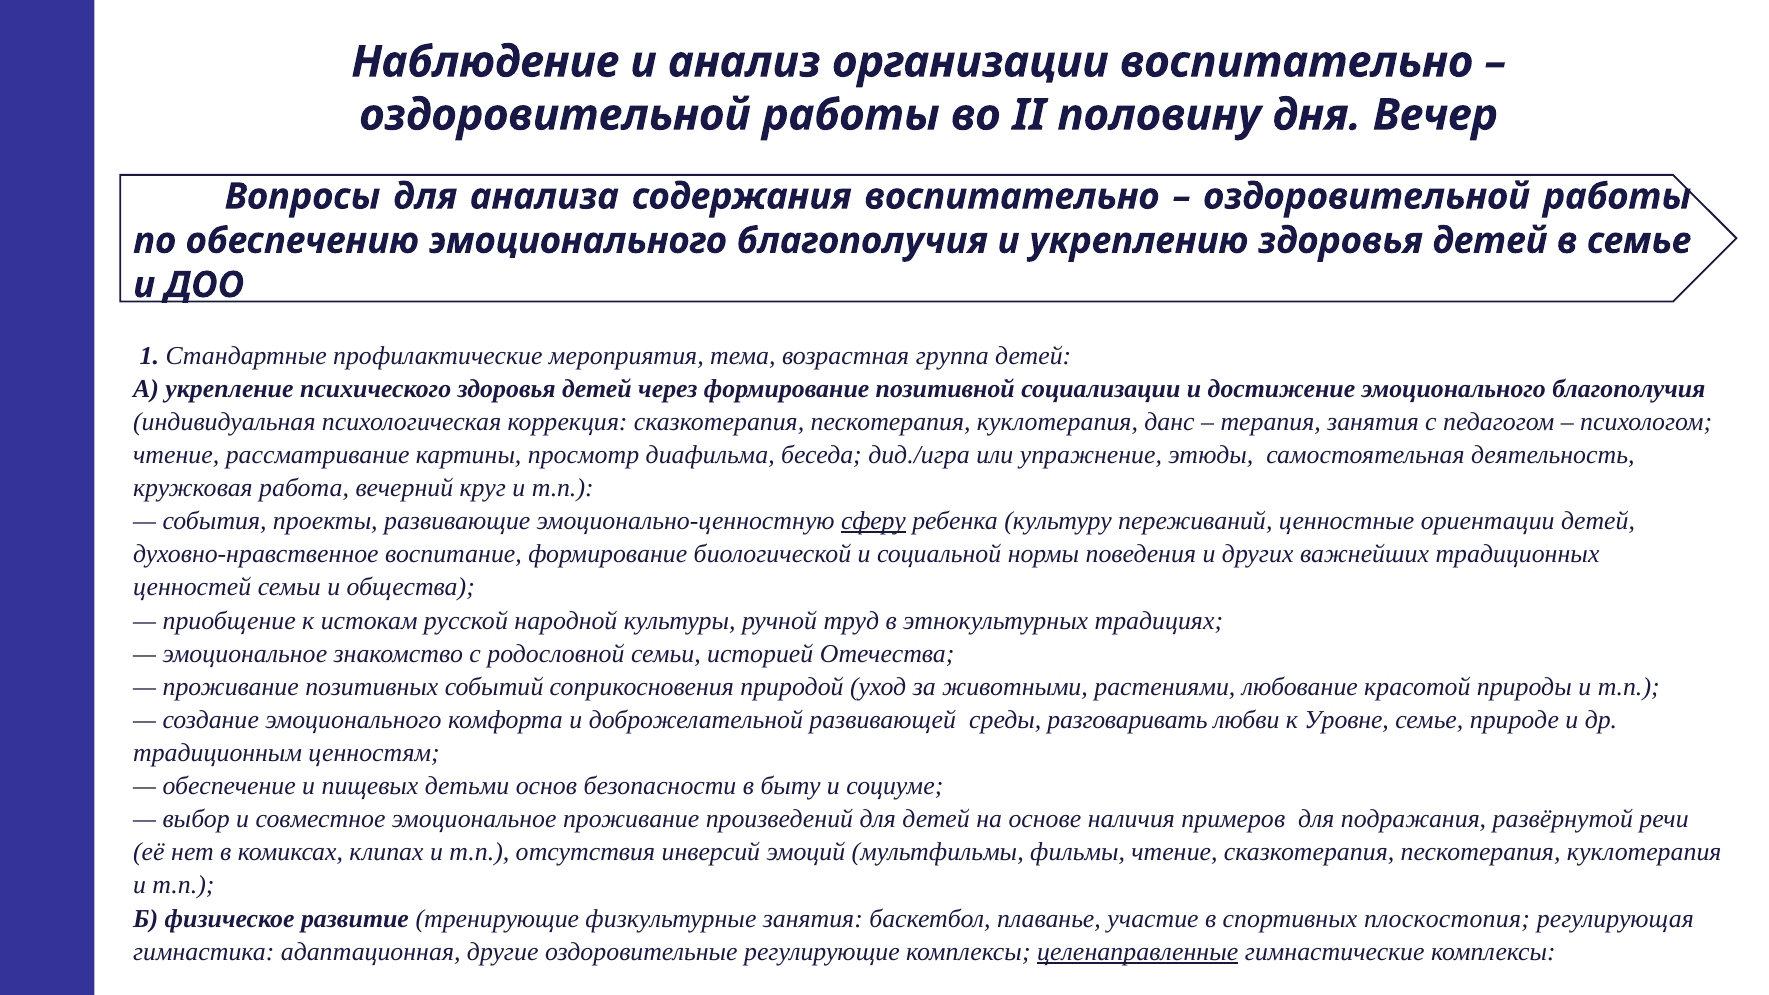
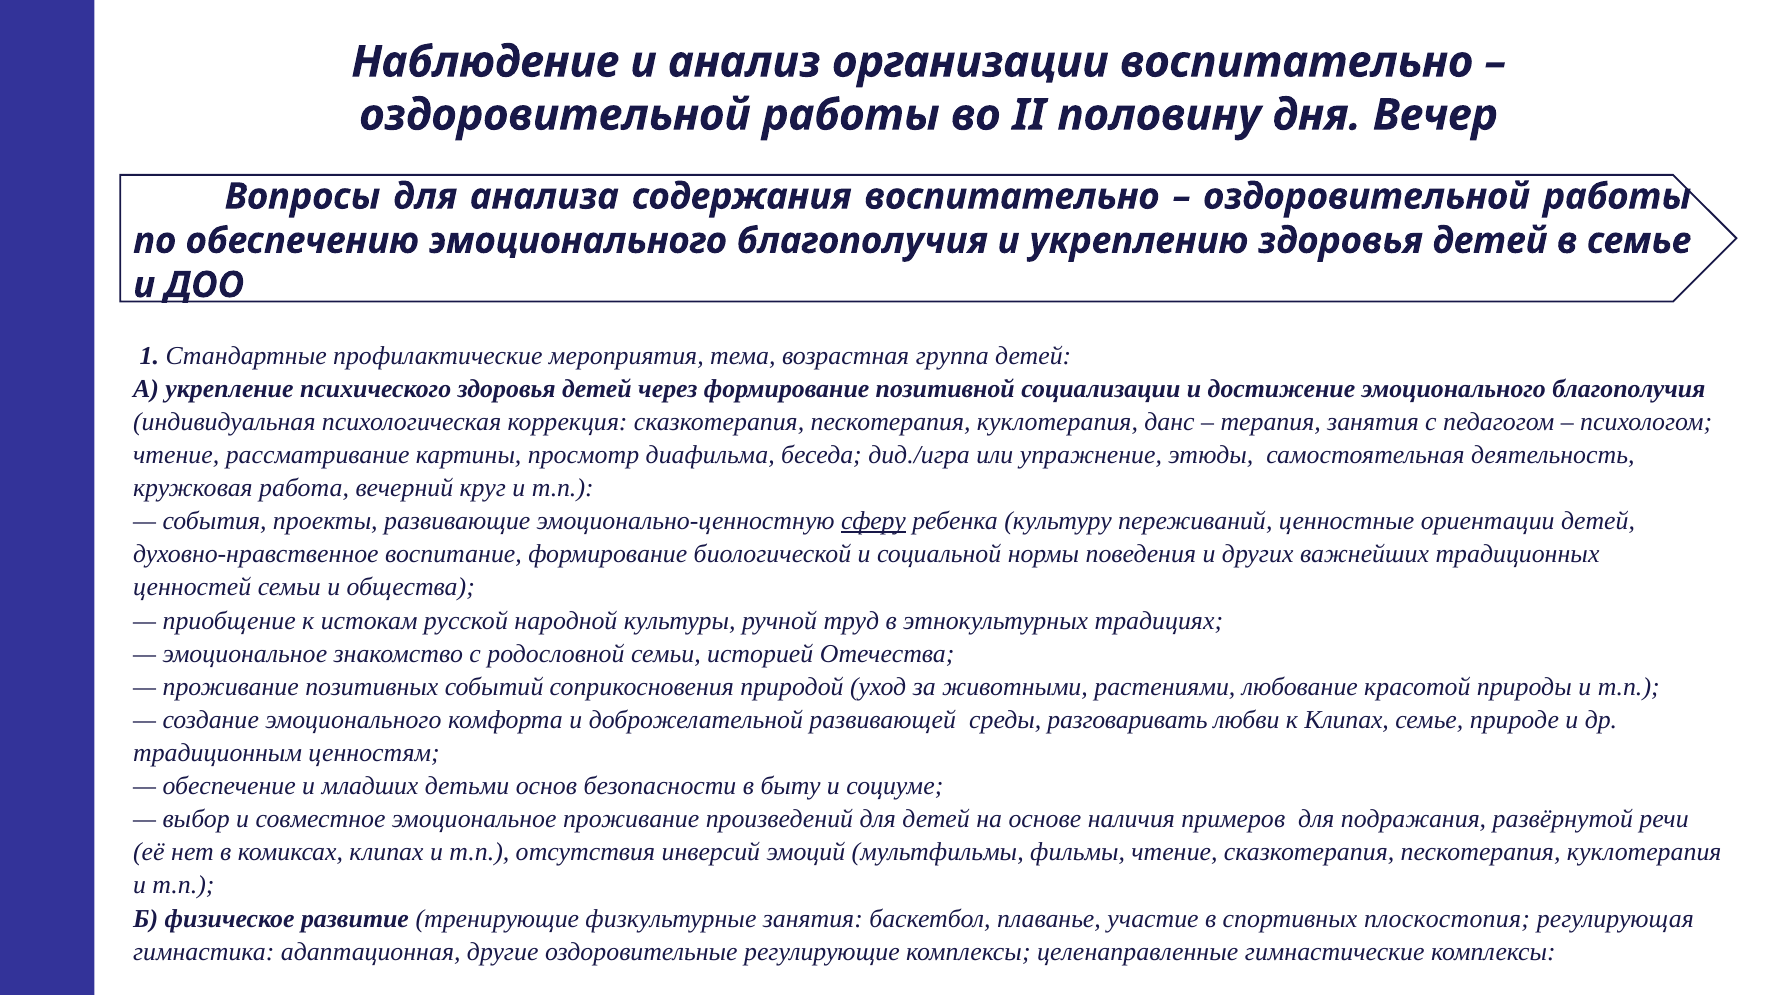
к Уровне: Уровне -> Клипах (1347, 720)
пищевых: пищевых -> младших (370, 786)
целенаправленные underline: present -> none (1138, 952)
